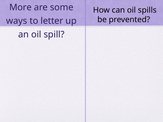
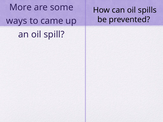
letter: letter -> came (52, 21)
